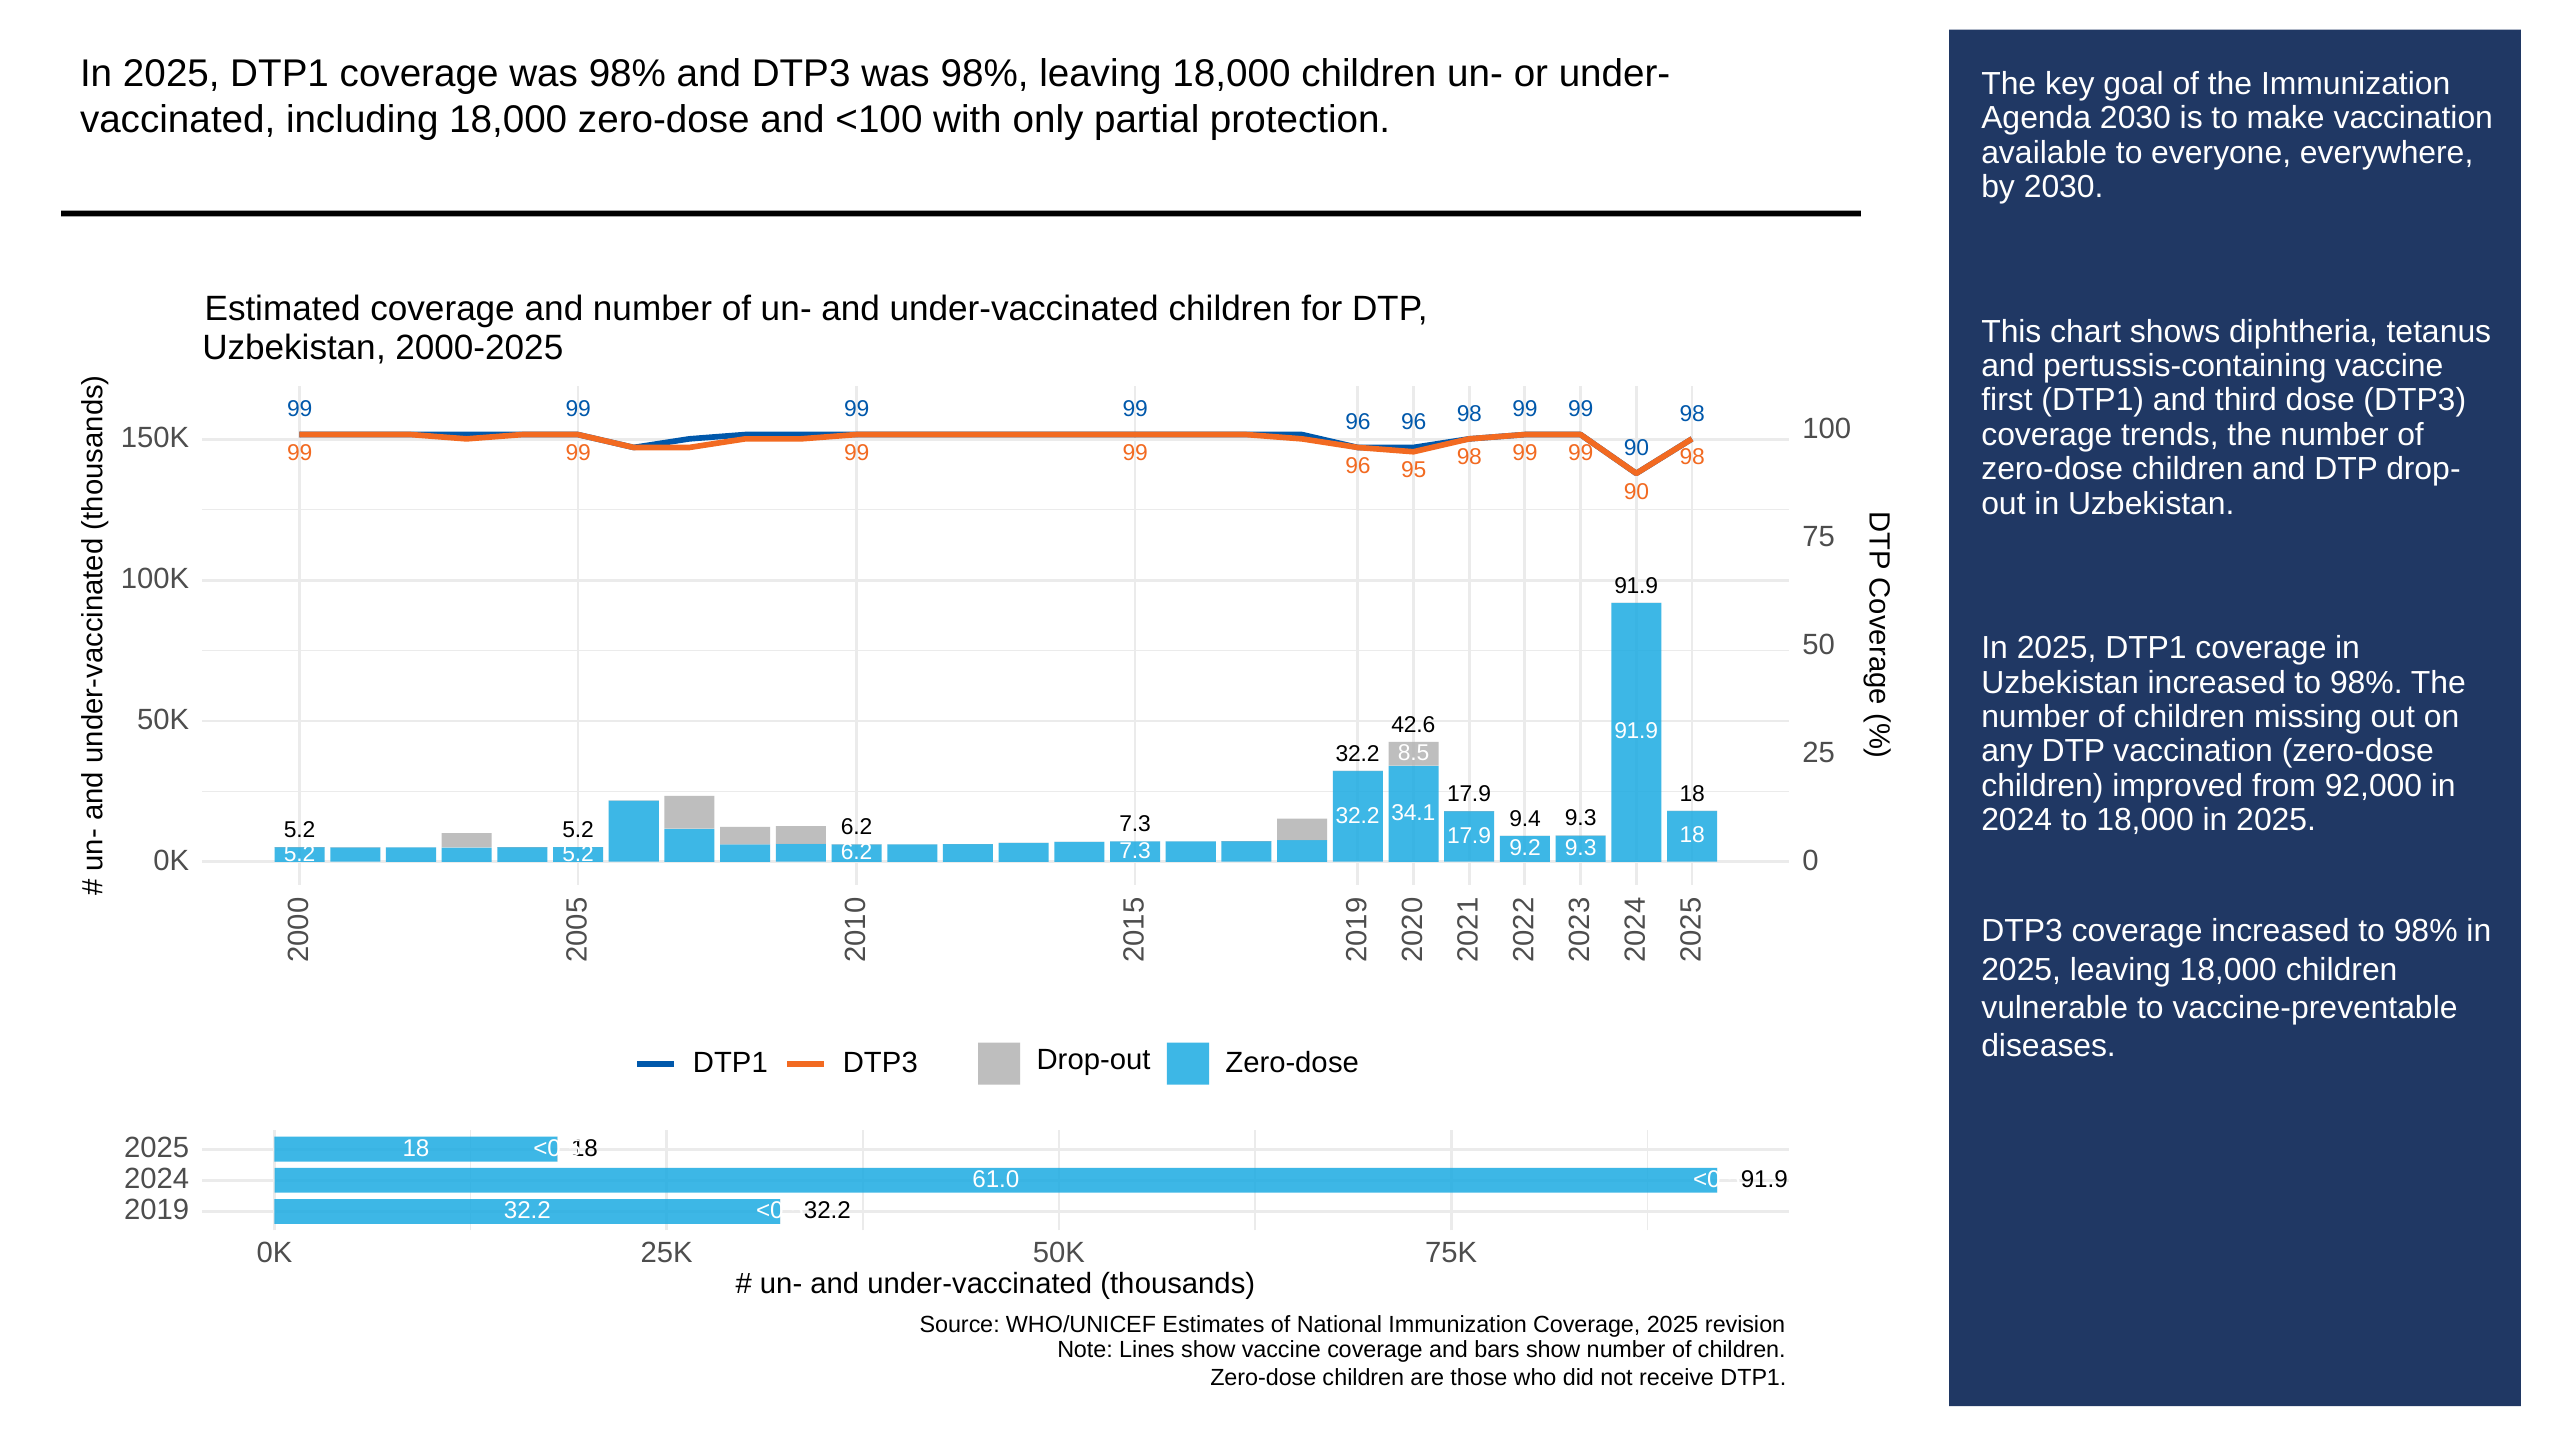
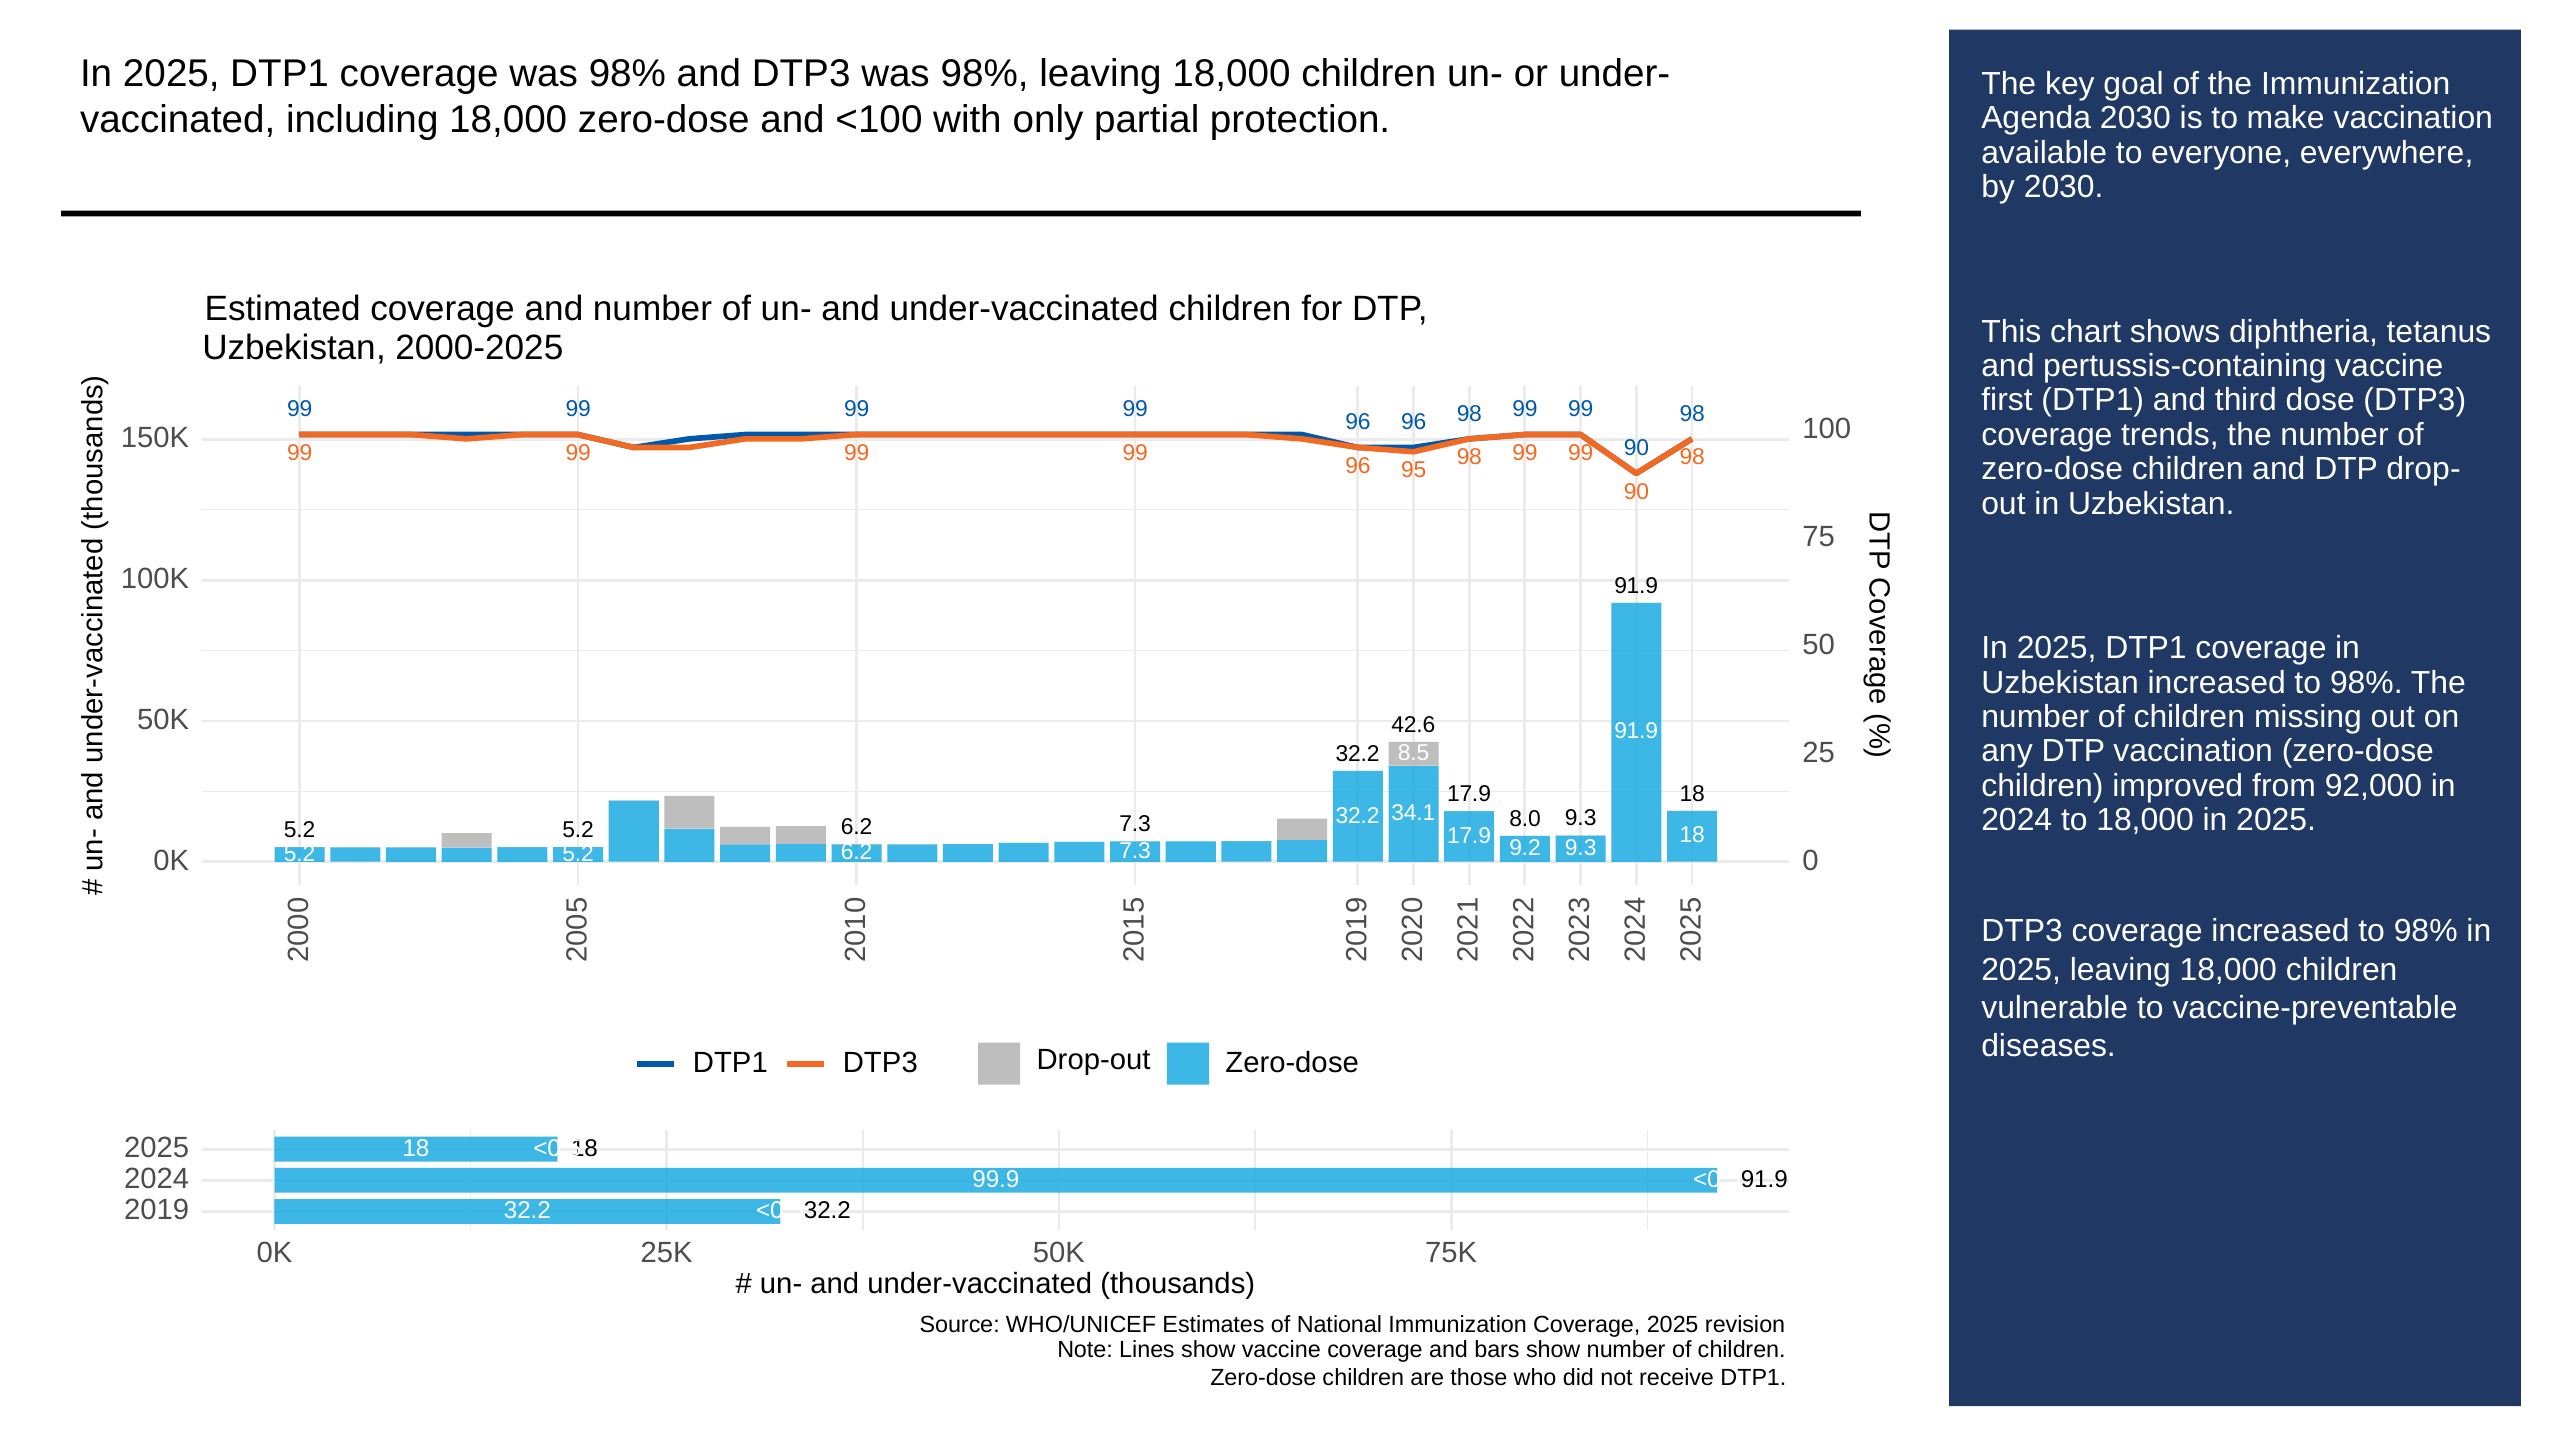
9.4: 9.4 -> 8.0 (1525, 819)
61.0: 61.0 -> 99.9 (996, 1179)
